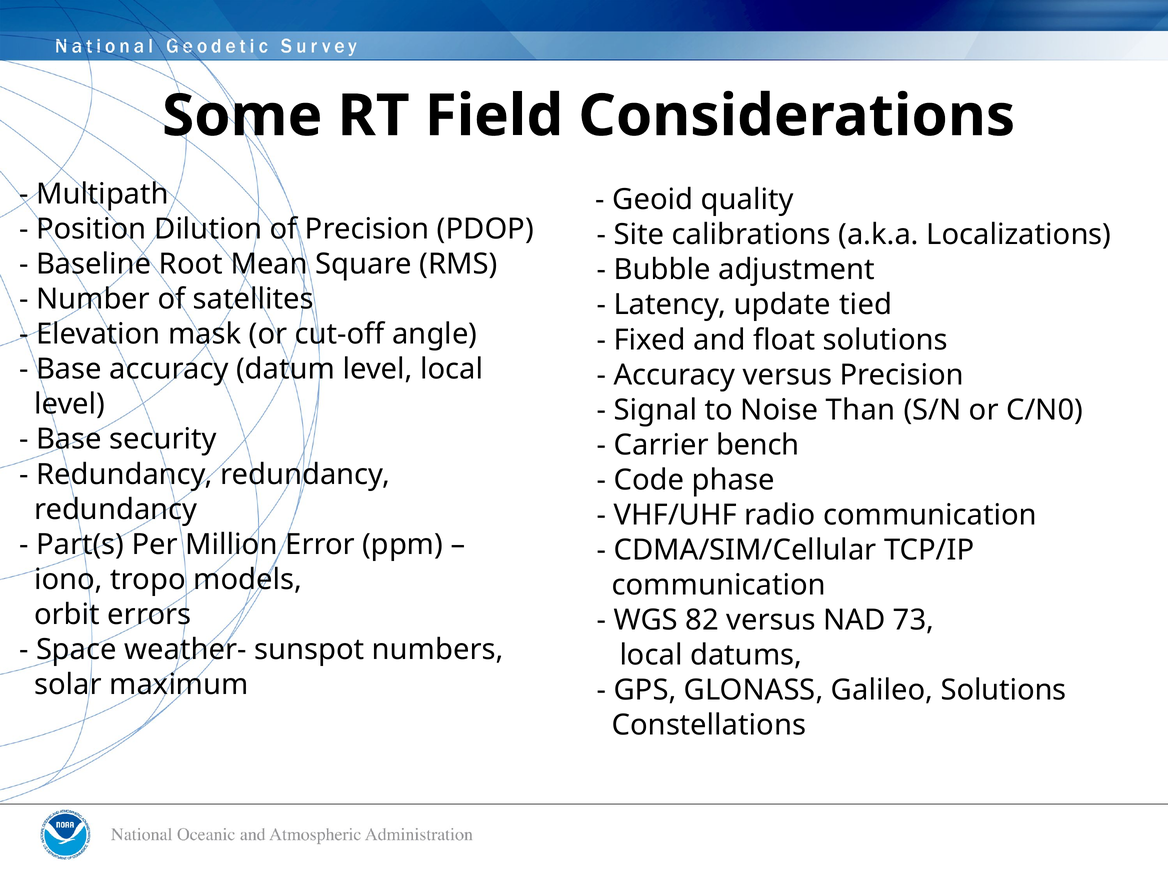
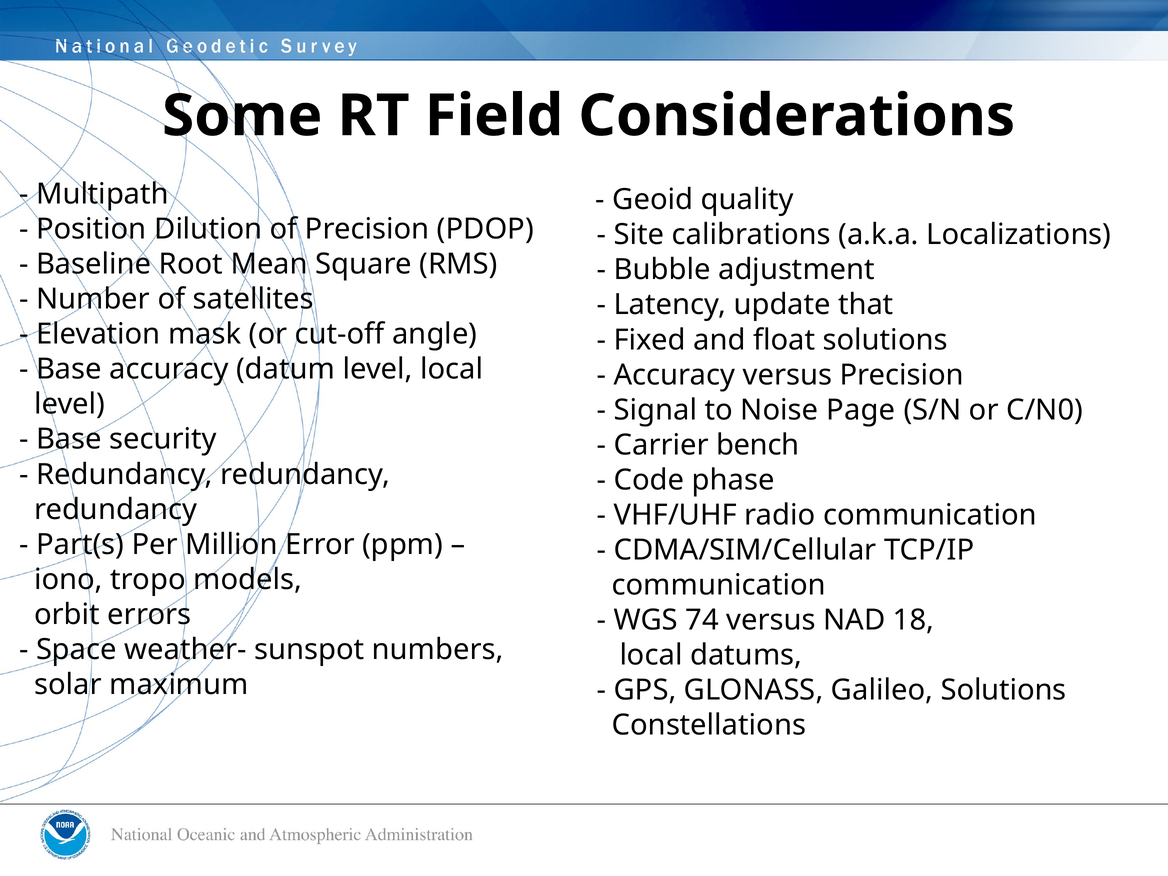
tied: tied -> that (866, 305)
Than: Than -> Page (861, 410)
82: 82 -> 74 (702, 620)
73: 73 -> 18 (913, 620)
